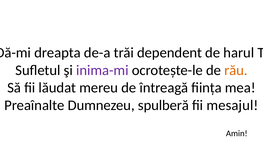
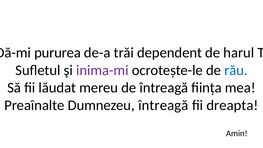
dreapta: dreapta -> pururea (58, 53)
rău colour: orange -> blue (236, 70)
Dumnezeu spulberă: spulberă -> întreagă (163, 105)
mesajul: mesajul -> dreapta (232, 105)
